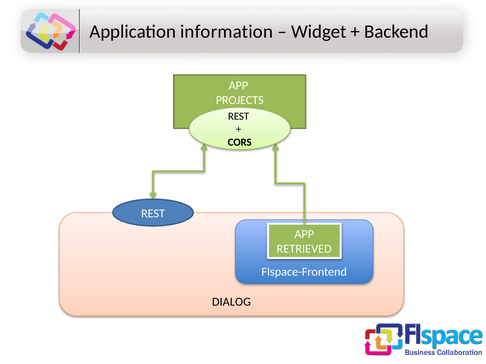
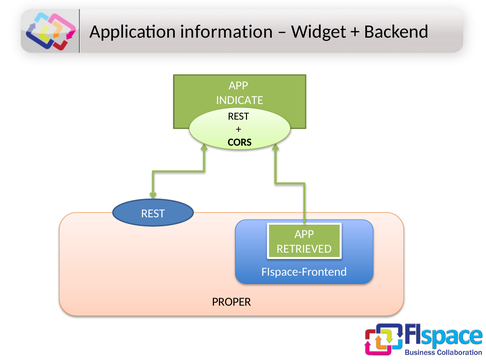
PROJECTS: PROJECTS -> INDICATE (240, 100)
DIALOG: DIALOG -> PROPER (232, 302)
